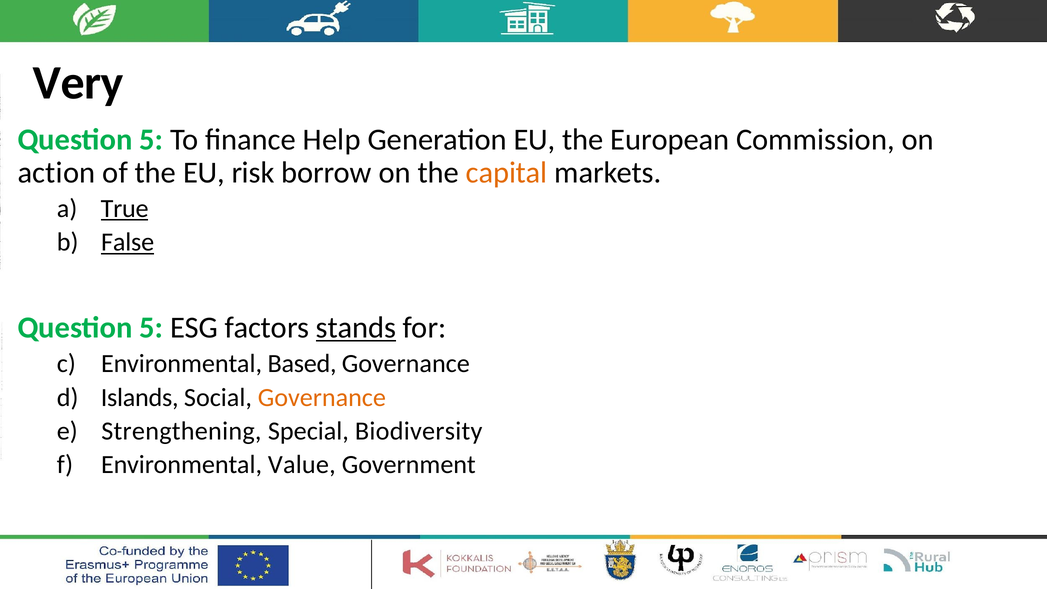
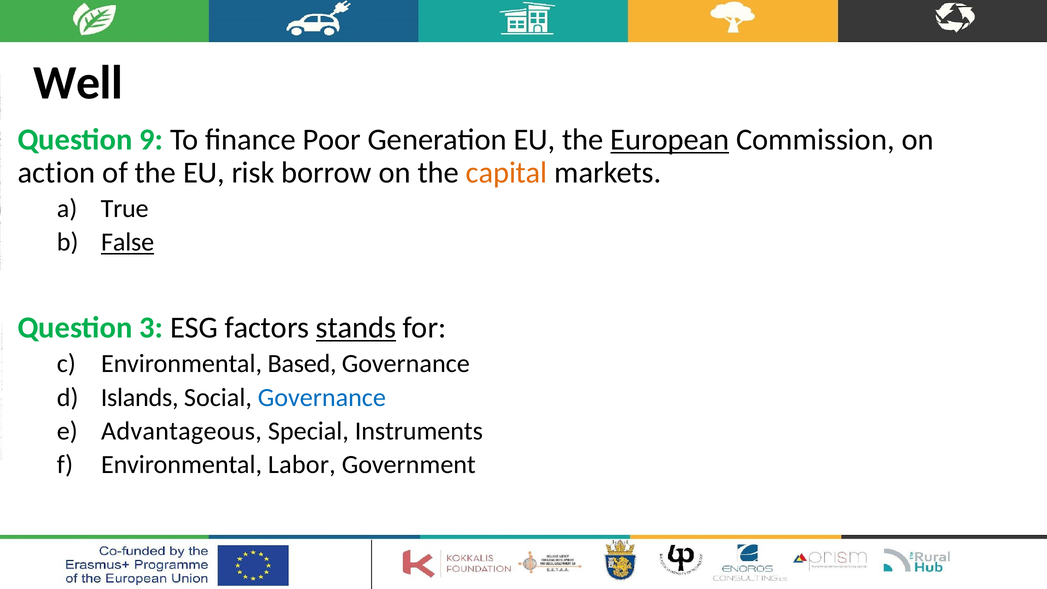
Very: Very -> Well (78, 83)
5: 5 -> 9 (151, 140)
Help: Help -> Poor (332, 140)
European underline: none -> present (670, 140)
True underline: present -> none (125, 209)
5: 5 -> 3 (151, 328)
Governance colour: orange -> blue (322, 397)
Strengthening: Strengthening -> Advantageous (181, 431)
Biodiversity: Biodiversity -> Instruments (419, 431)
Value: Value -> Labor (302, 465)
